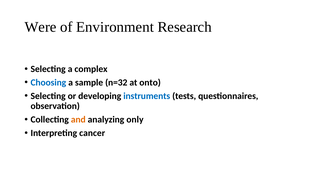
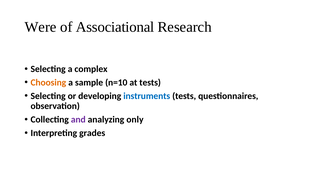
Environment: Environment -> Associational (115, 27)
Choosing colour: blue -> orange (48, 83)
n=32: n=32 -> n=10 (116, 83)
at onto: onto -> tests (150, 83)
and colour: orange -> purple (78, 120)
cancer: cancer -> grades (92, 133)
